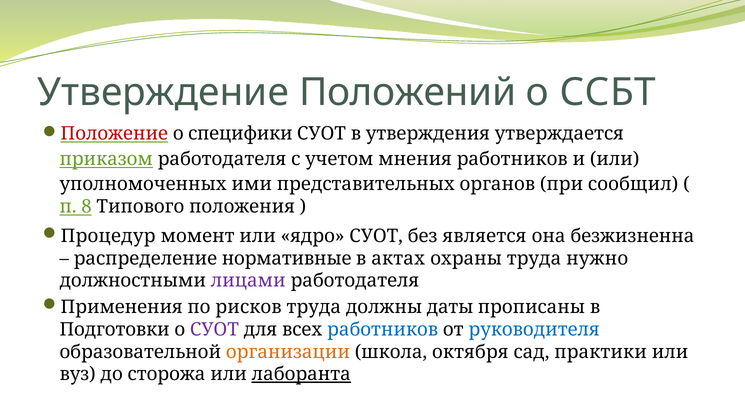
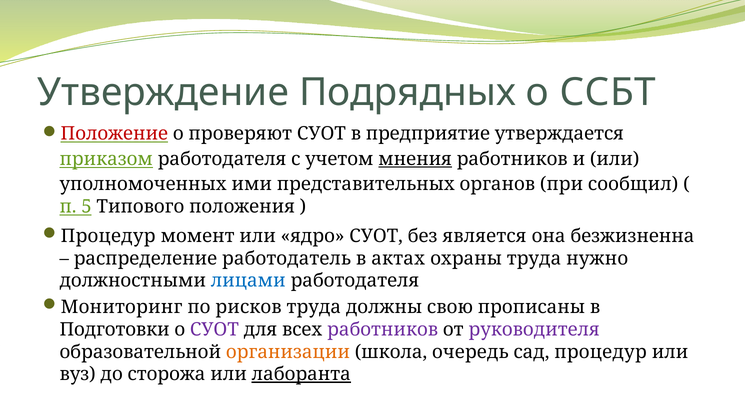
Положений: Положений -> Подрядных (408, 92)
специфики: специфики -> проверяют (240, 133)
утверждения: утверждения -> предприятие (428, 133)
мнения underline: none -> present (415, 159)
8: 8 -> 5 (86, 207)
нормативные: нормативные -> работодатель (286, 259)
лицами colour: purple -> blue (248, 281)
Применения: Применения -> Мониторинг (122, 307)
даты: даты -> свою (450, 307)
работников colour: blue -> purple (383, 330)
руководителя colour: blue -> purple (534, 330)
октября: октября -> очередь (470, 352)
сад практики: практики -> процедур (601, 352)
